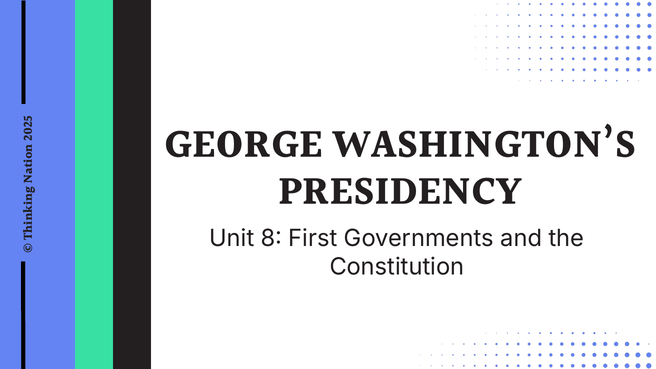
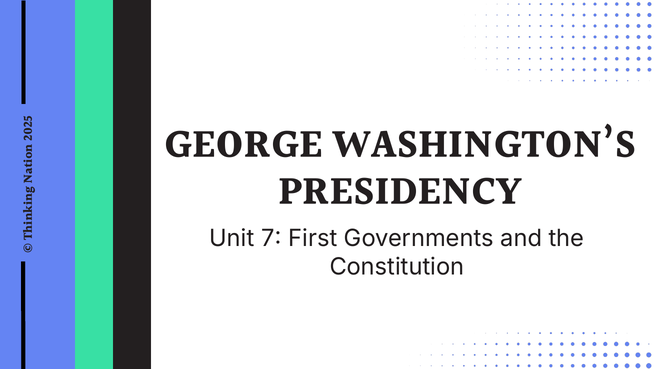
8: 8 -> 7 (271, 238)
